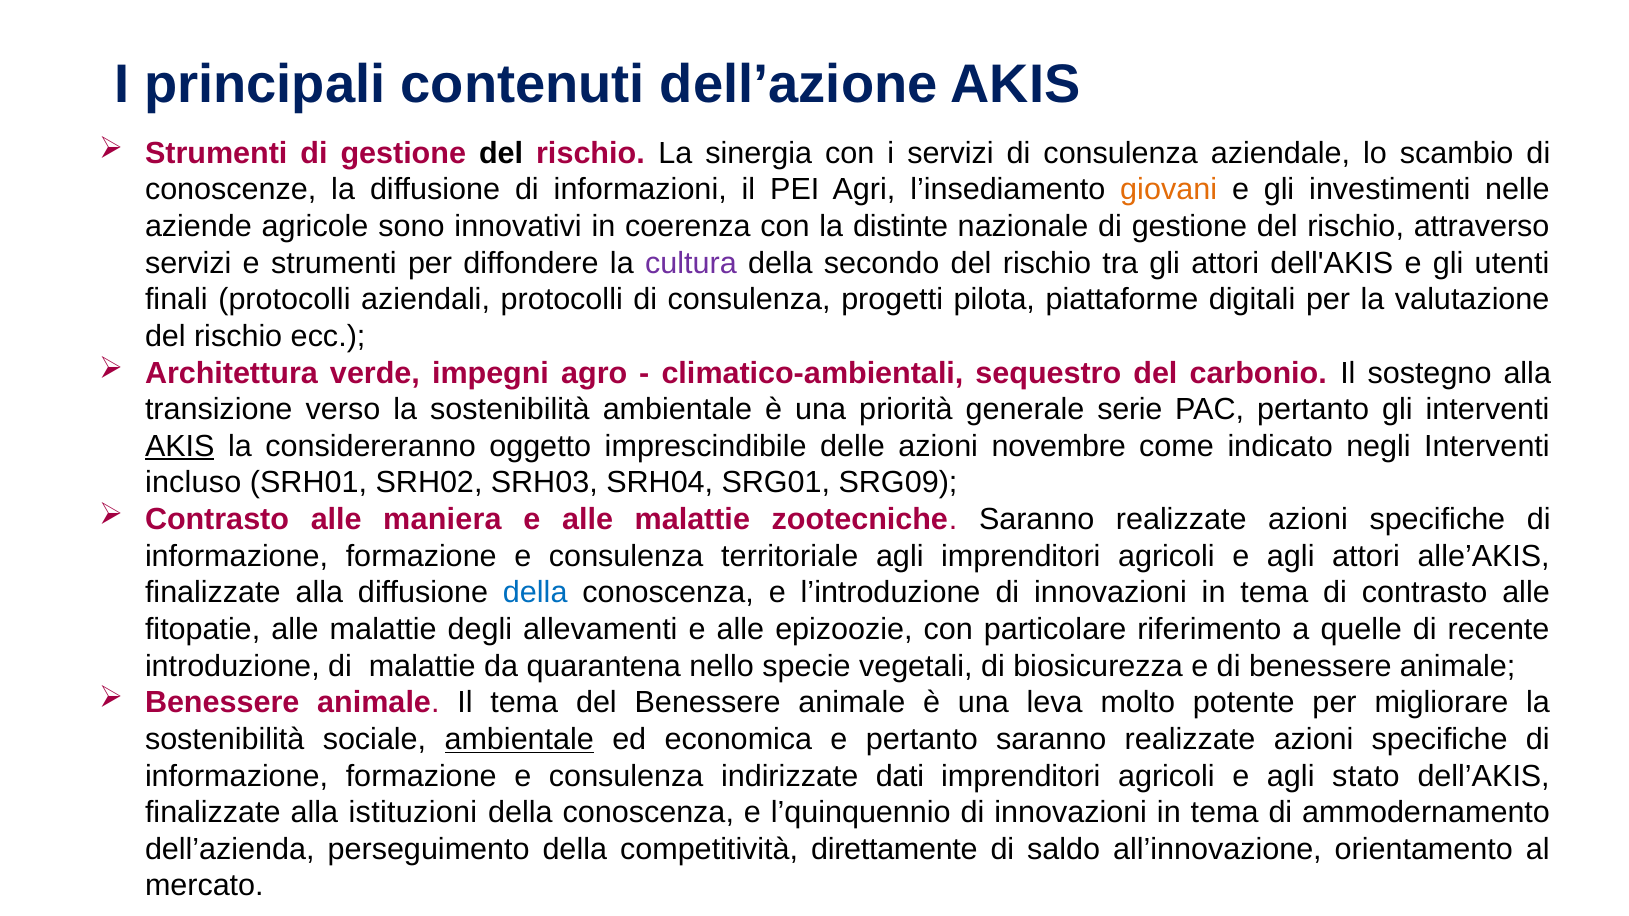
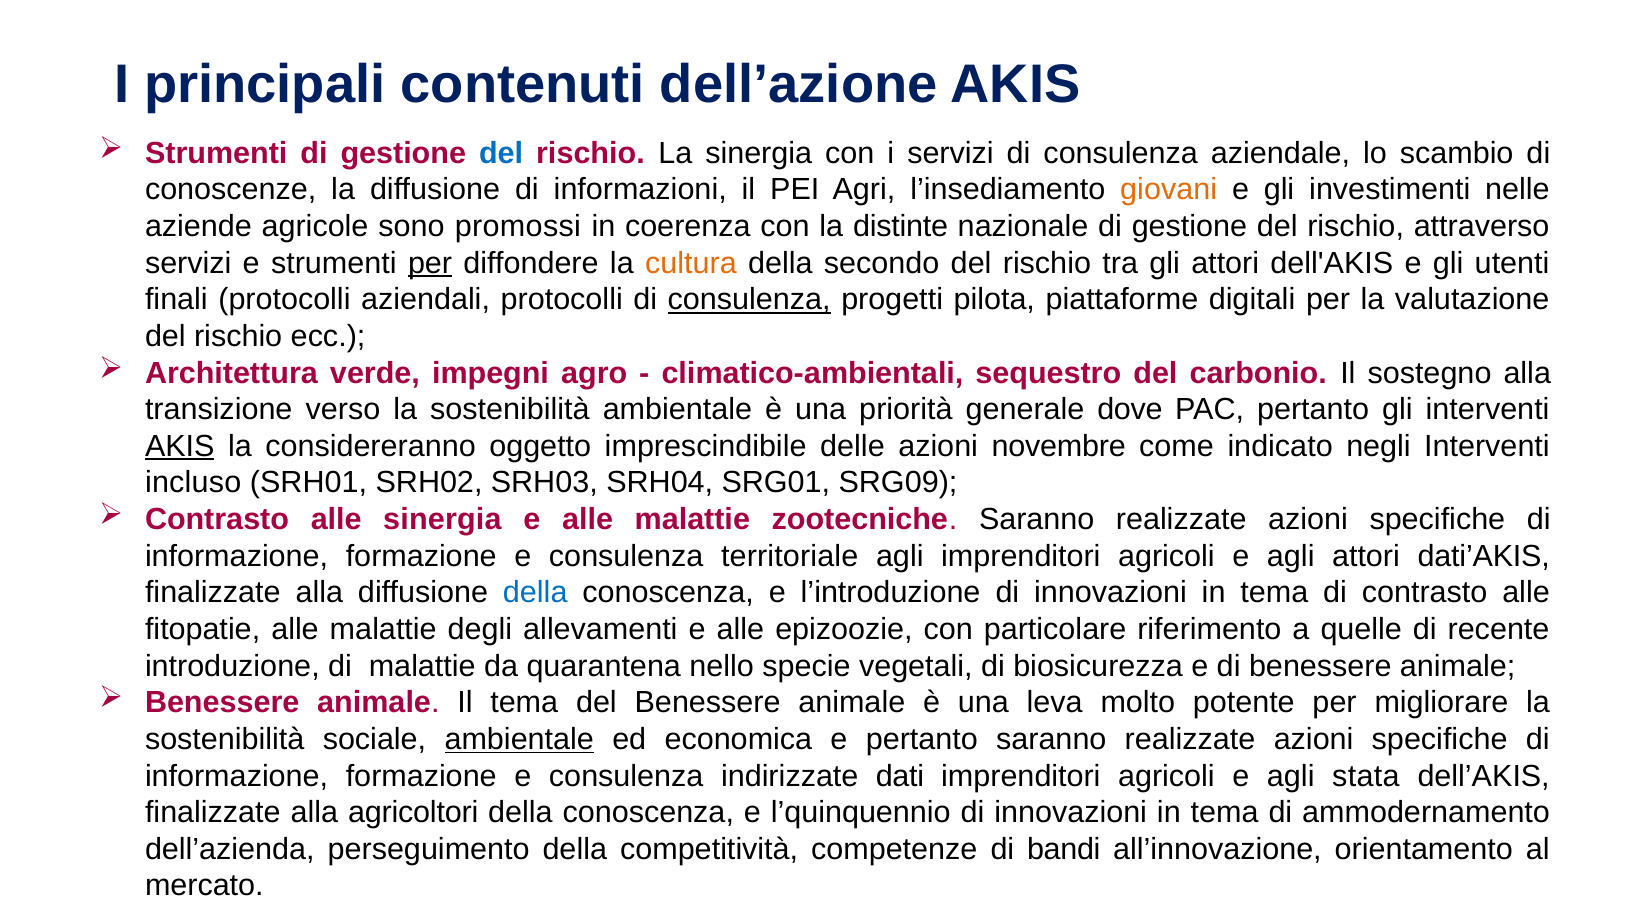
del colour: black -> blue (501, 153)
innovativi: innovativi -> promossi (518, 226)
per underline: none -> present (430, 263)
cultura colour: purple -> orange (691, 263)
consulenza underline: none -> present (749, 300)
serie: serie -> dove (1130, 410)
alle maniera: maniera -> sinergia (442, 520)
alle’AKIS: alle’AKIS -> dati’AKIS (1484, 556)
stato: stato -> stata (1366, 776)
istituzioni: istituzioni -> agricoltori (413, 813)
direttamente: direttamente -> competenze (894, 850)
saldo: saldo -> bandi (1064, 850)
